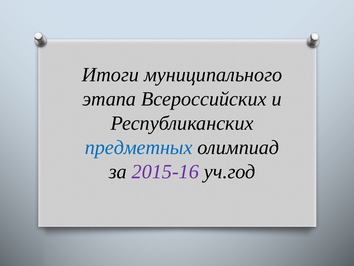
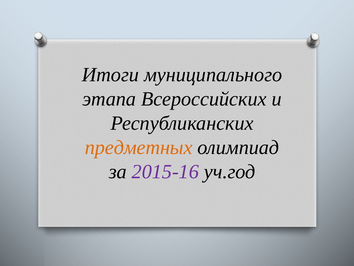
предметных colour: blue -> orange (139, 147)
